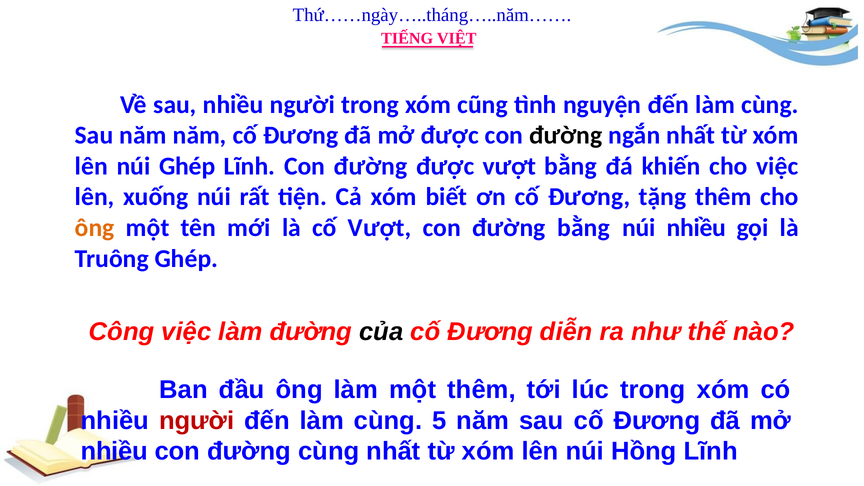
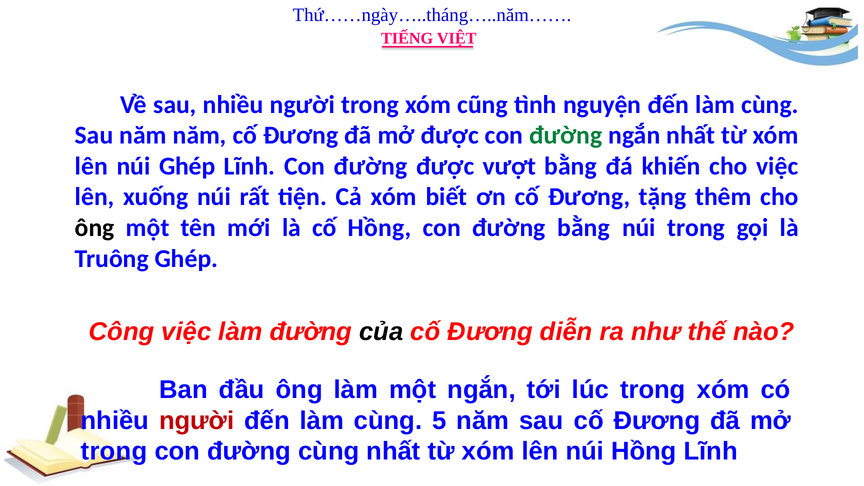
đường colour: black -> green (566, 135)
ông colour: orange -> black (95, 227)
cố Vượt: Vượt -> Hồng (380, 227)
núi nhiều: nhiều -> trong (696, 227)
một thêm: thêm -> ngắn (482, 389)
nhiều: nhiều -> trong (114, 451)
